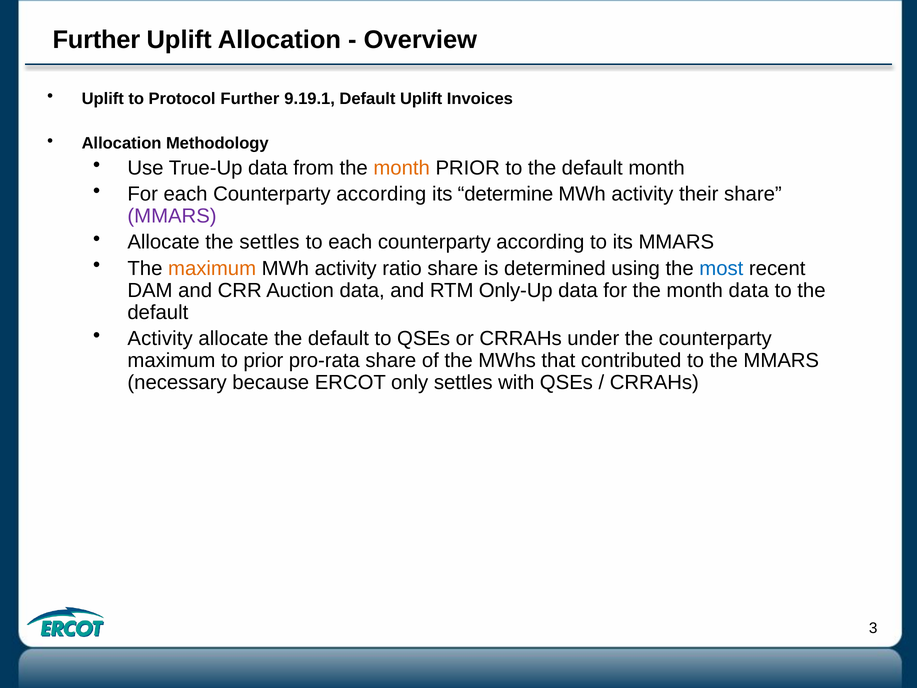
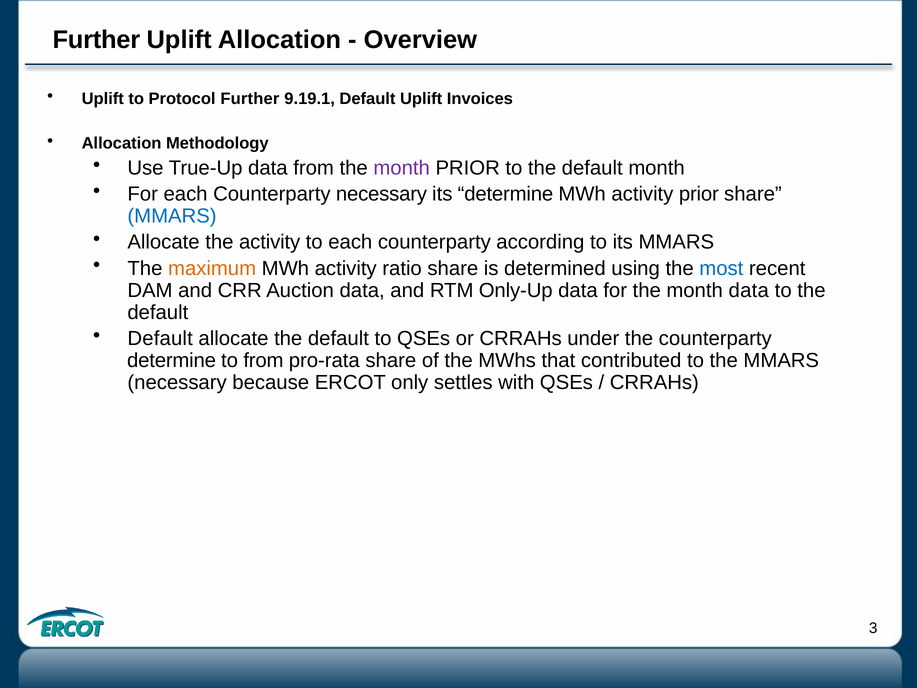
month colour: orange -> purple (402, 168)
For each Counterparty according: according -> necessary (381, 194)
activity their: their -> prior (699, 194)
MMARS colour: purple -> blue (172, 216)
the settles: settles -> activity (270, 242)
Activity: Activity -> Default (160, 338)
maximum: maximum -> determine (172, 360)
to prior: prior -> from (263, 360)
